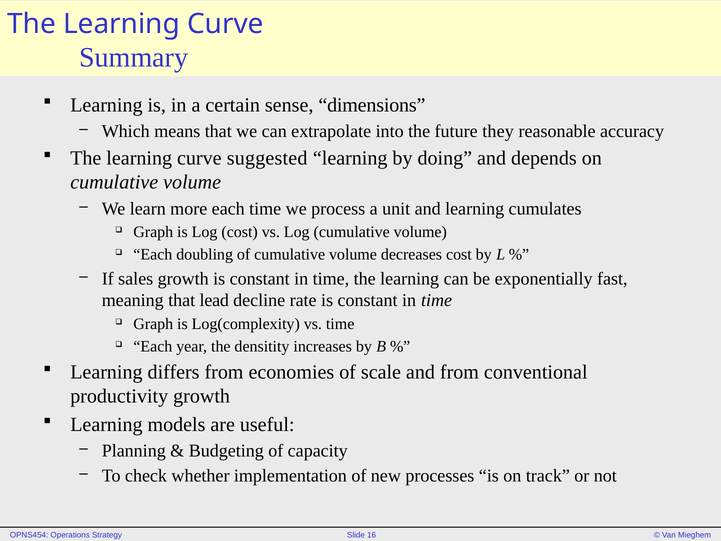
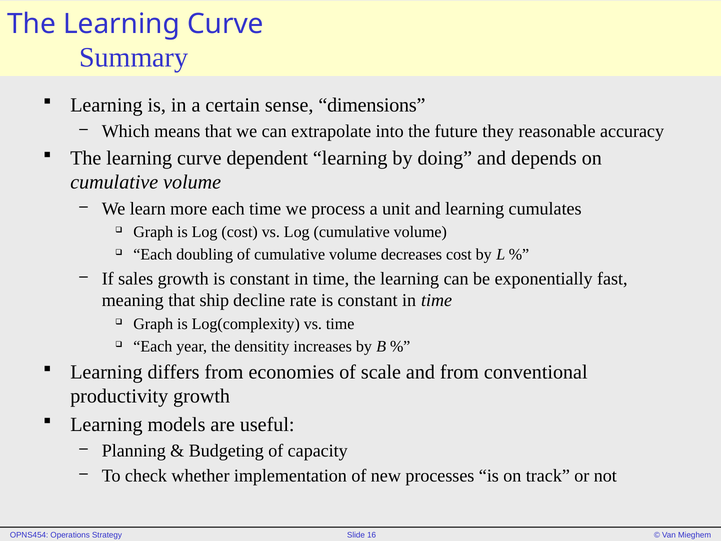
suggested: suggested -> dependent (267, 158)
lead: lead -> ship (214, 300)
